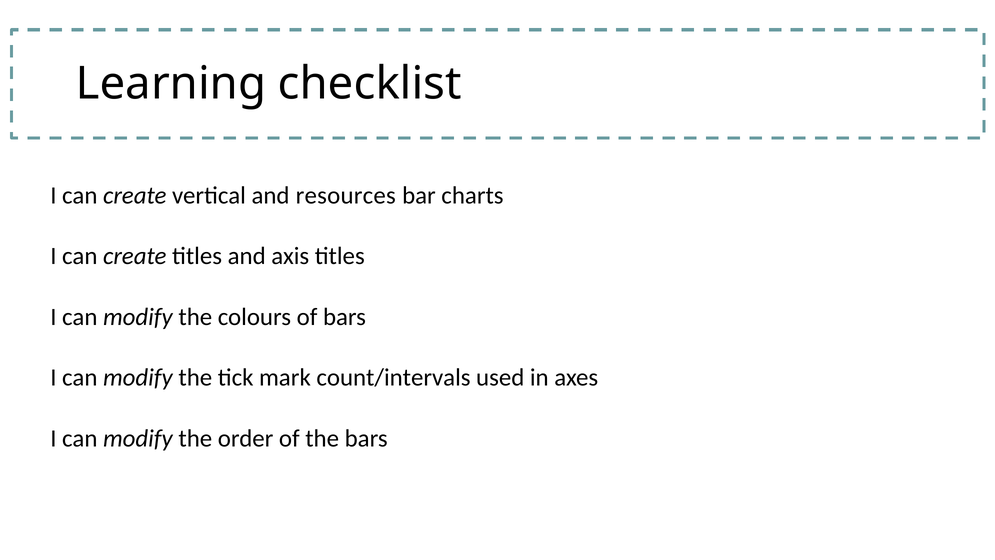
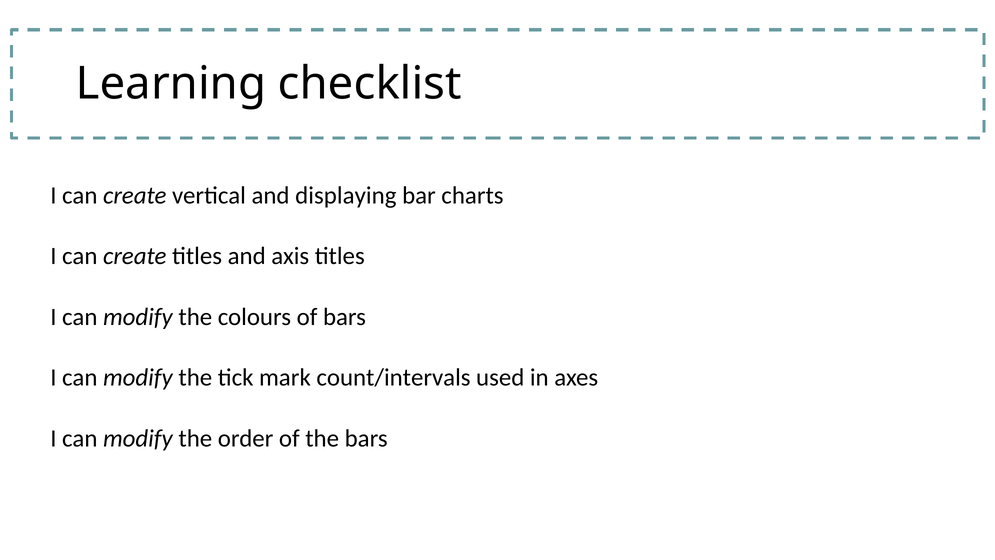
resources: resources -> displaying (346, 195)
